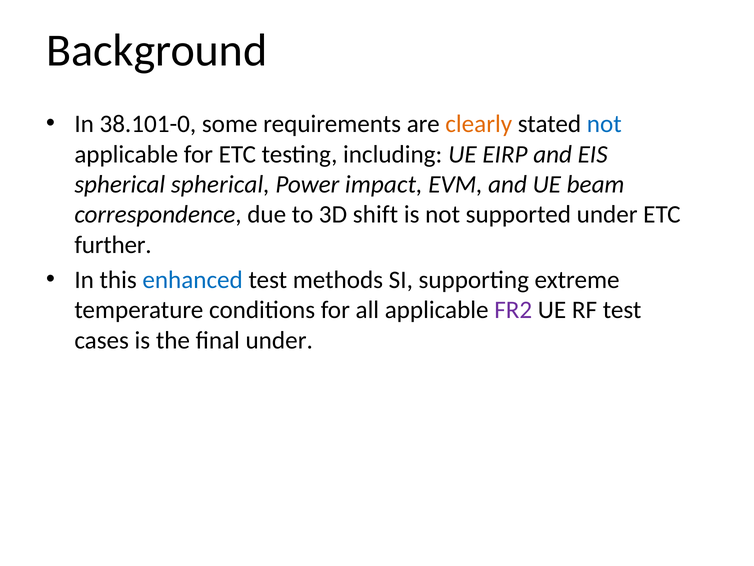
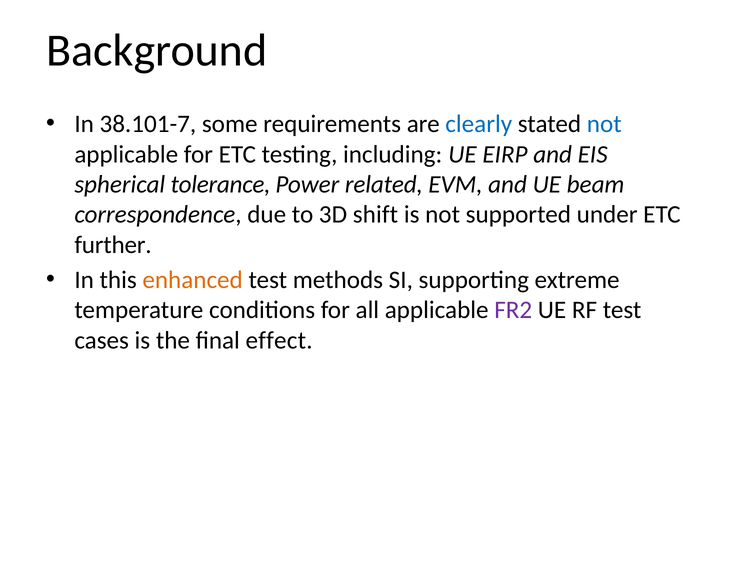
38.101-0: 38.101-0 -> 38.101-7 (148, 124)
clearly colour: orange -> blue (479, 124)
spherical spherical: spherical -> tolerance (220, 184)
impact: impact -> related (384, 184)
enhanced colour: blue -> orange (193, 280)
final under: under -> effect (279, 340)
